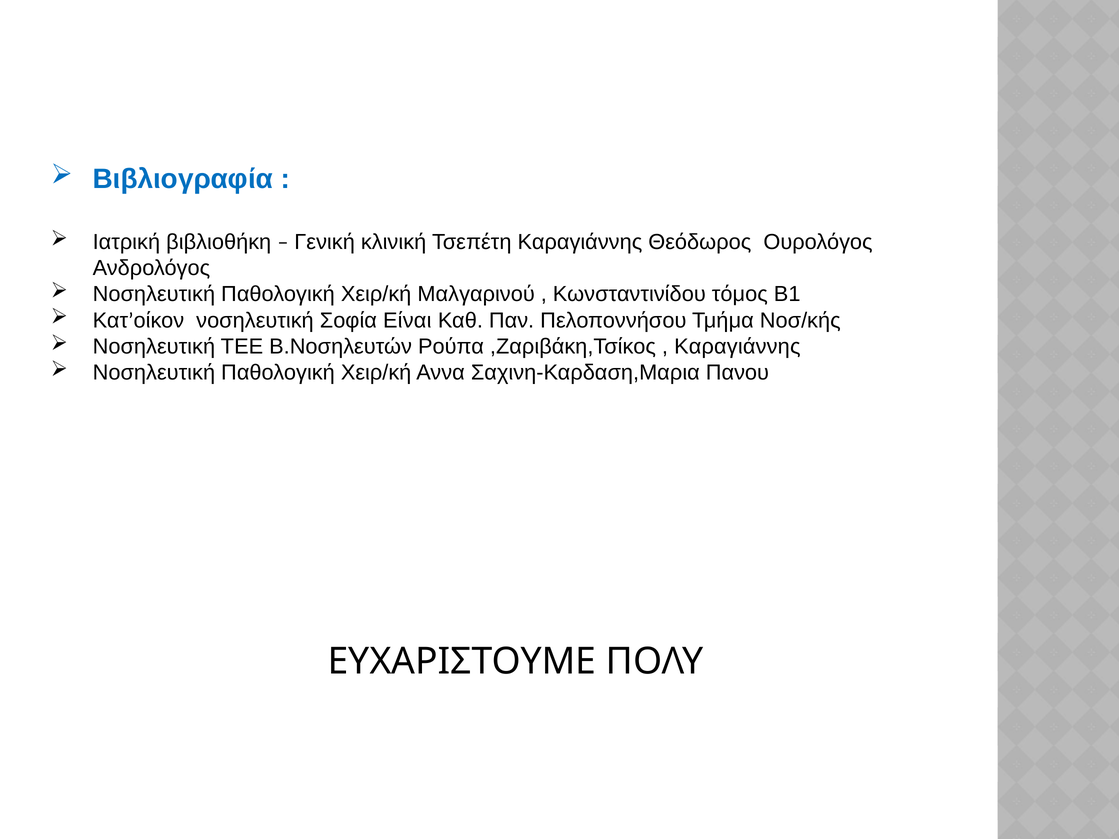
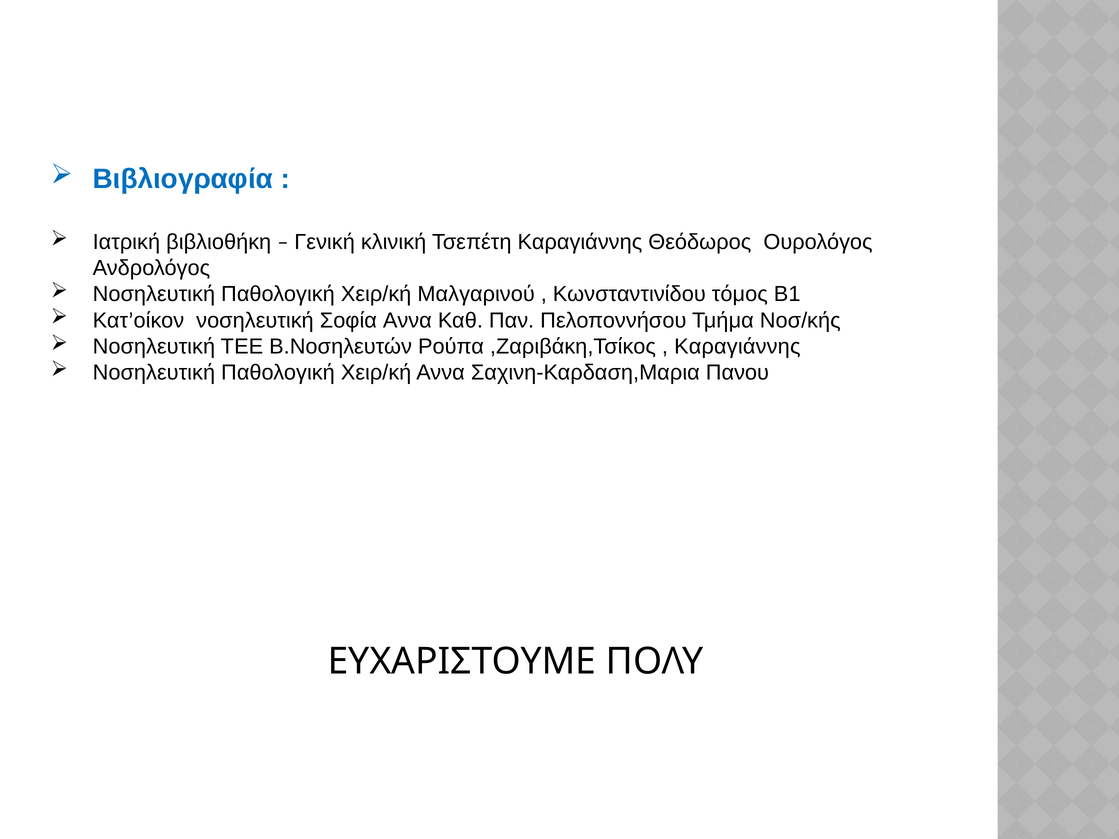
Σοφία Είναι: Είναι -> Αννα (407, 320)
